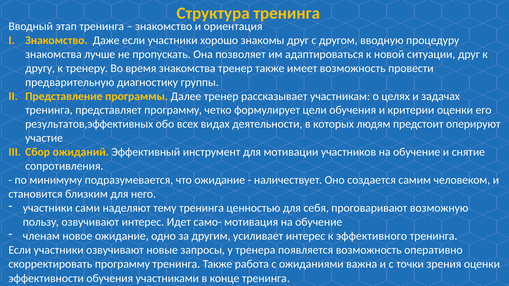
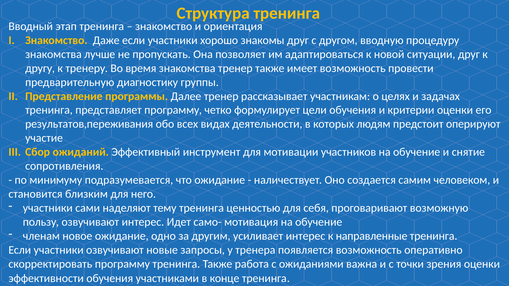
результатов,эффективных: результатов,эффективных -> результатов,переживания (89, 124)
эффективного: эффективного -> направленные (372, 236)
